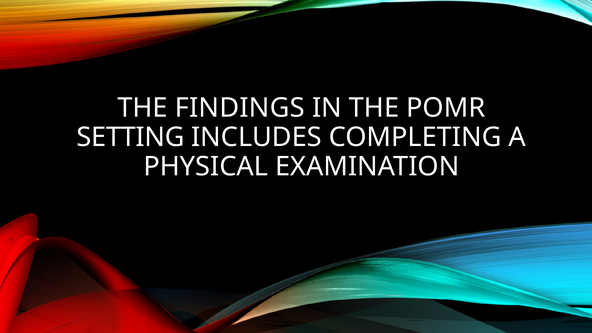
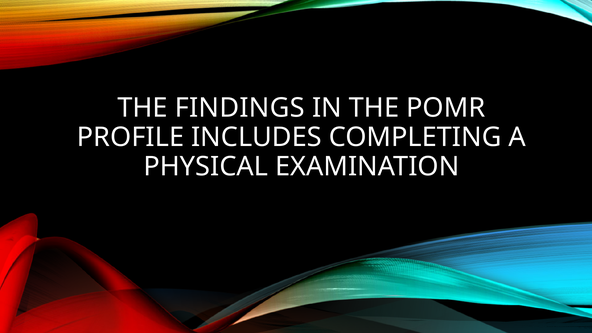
SETTING: SETTING -> PROFILE (130, 137)
